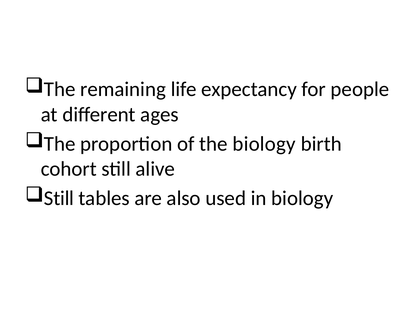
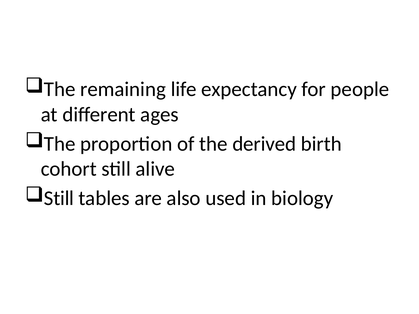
the biology: biology -> derived (264, 144)
